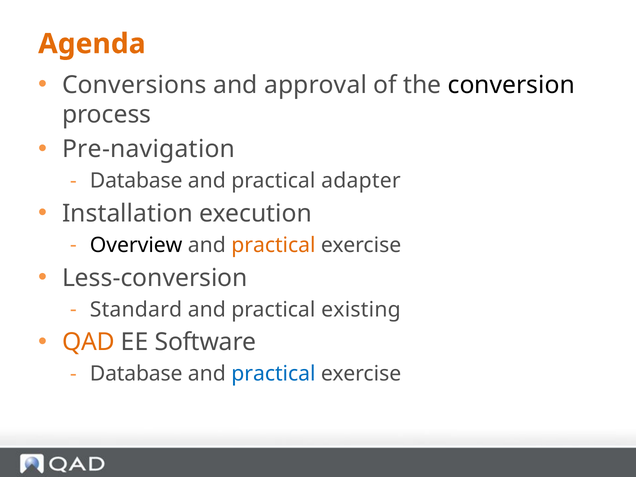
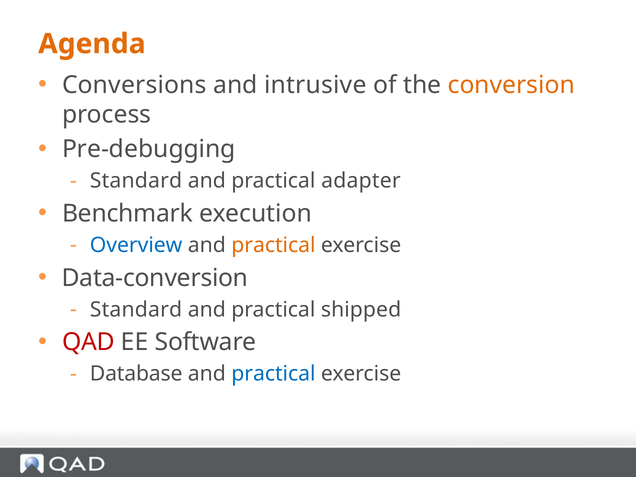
approval: approval -> intrusive (315, 85)
conversion colour: black -> orange (511, 85)
Pre-navigation: Pre-navigation -> Pre-debugging (149, 149)
Database: Database -> Standard (136, 181)
Installation: Installation -> Benchmark (128, 214)
Overview colour: black -> blue (136, 245)
Less-conversion: Less-conversion -> Data-conversion (155, 278)
existing: existing -> shipped (361, 310)
QAD colour: orange -> red (88, 342)
